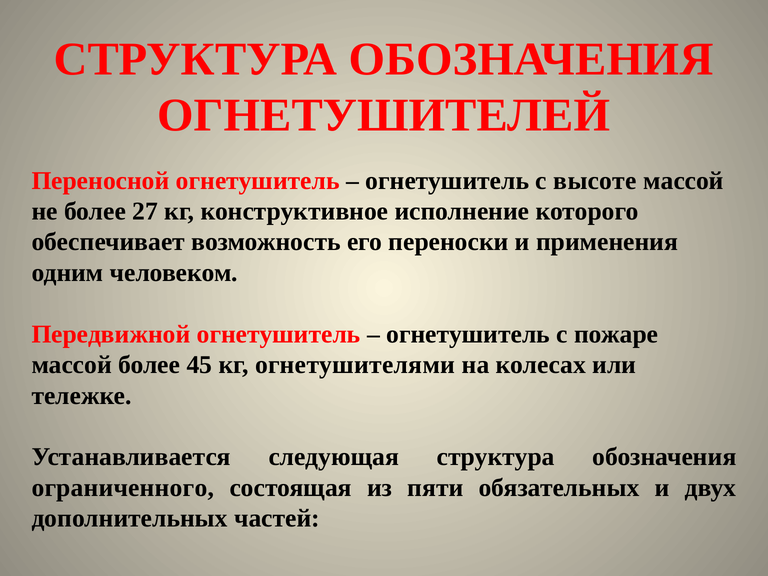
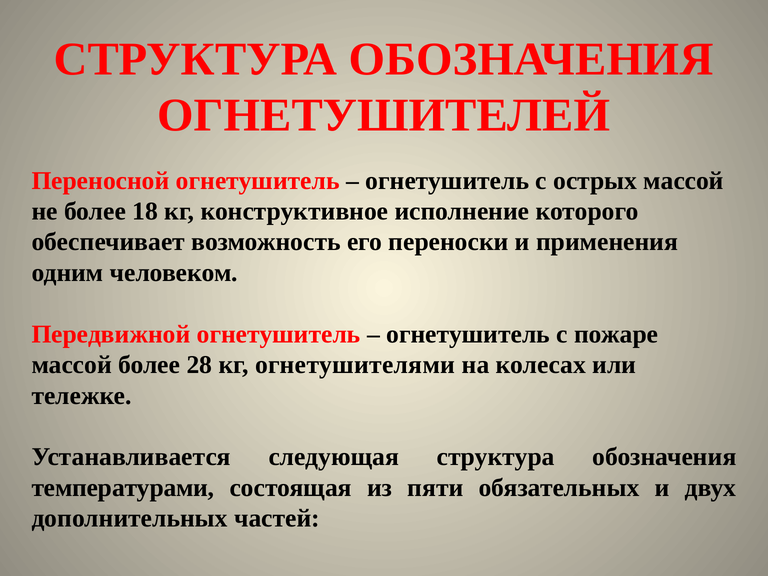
высоте: высоте -> острых (595, 181)
27: 27 -> 18 (145, 211)
45: 45 -> 28 (199, 365)
ограниченного: ограниченного -> температурами (123, 488)
